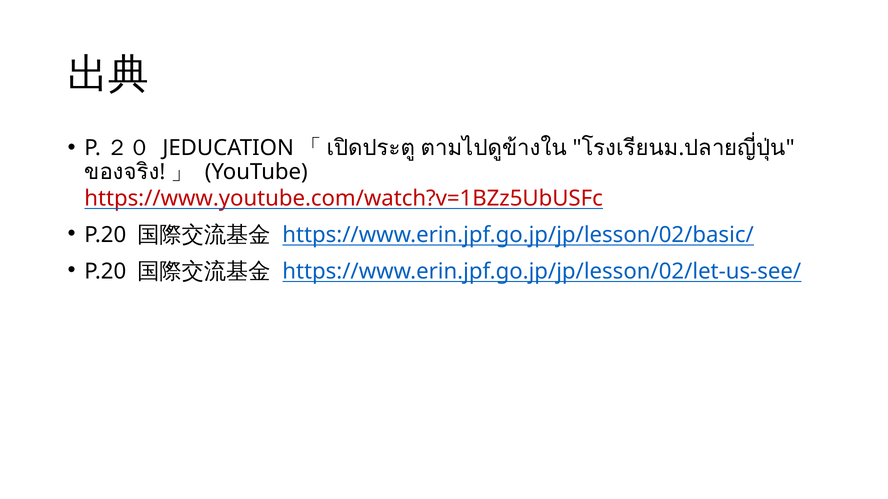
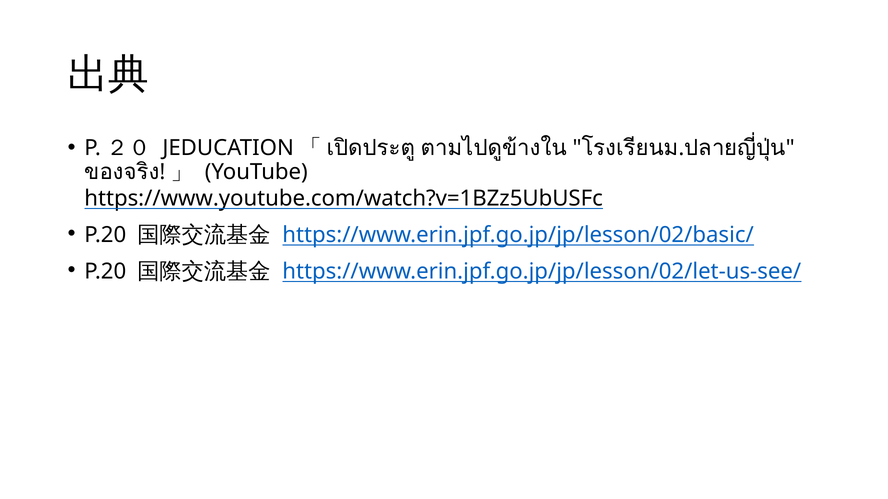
https://www.youtube.com/watch?v=1BZz5UbUSFc colour: red -> black (344, 199)
